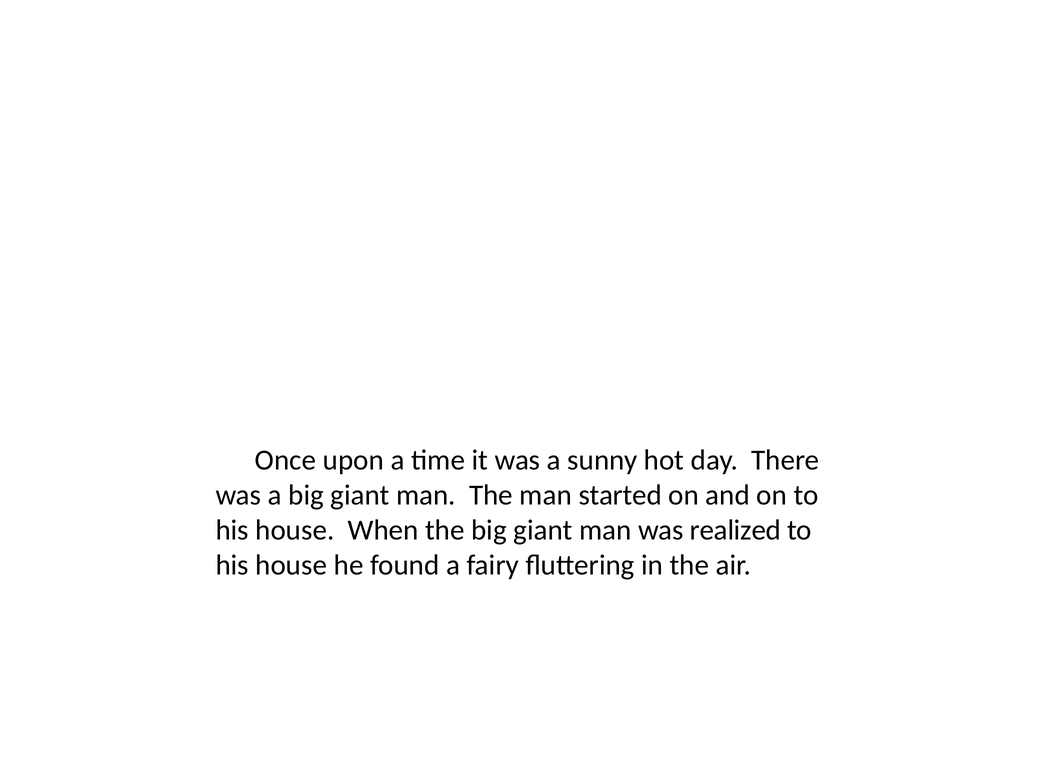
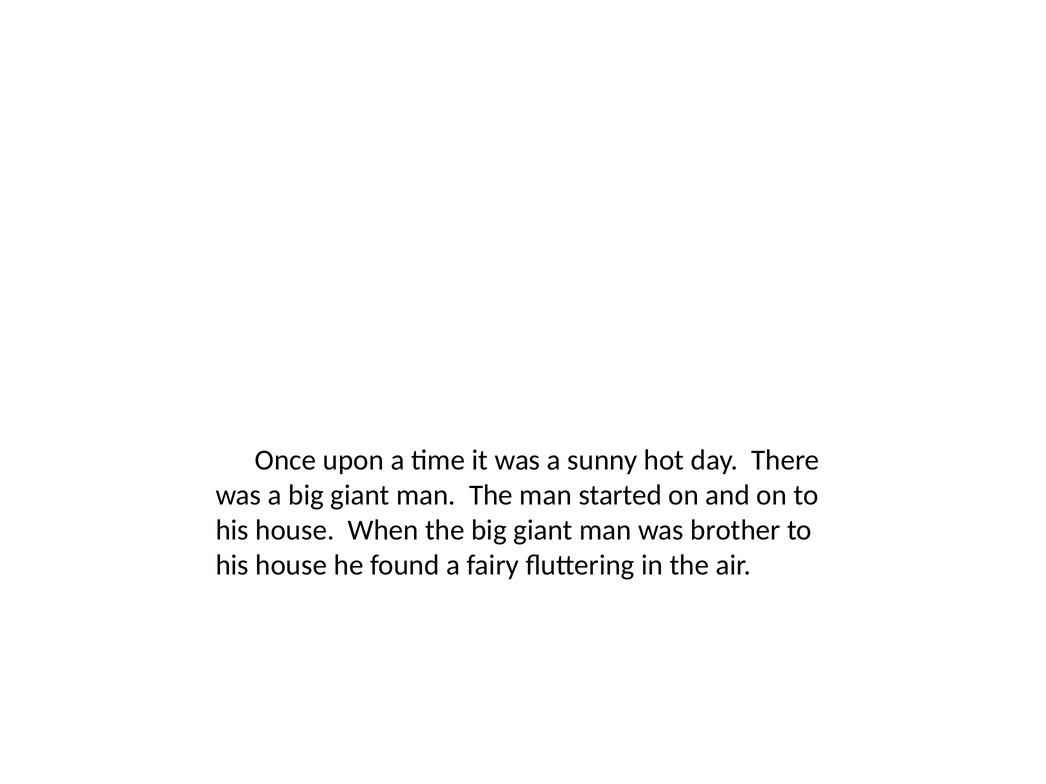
realized: realized -> brother (735, 530)
